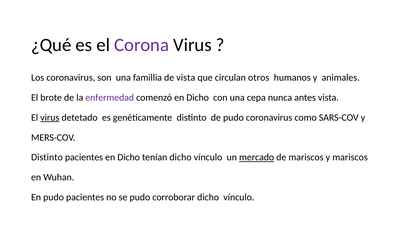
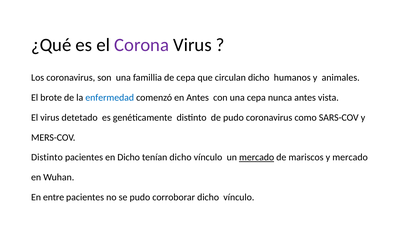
de vista: vista -> cepa (186, 77)
circulan otros: otros -> dicho (259, 77)
enfermedad colour: purple -> blue (110, 97)
comenzó en Dicho: Dicho -> Antes (198, 97)
virus underline: present -> none (50, 117)
y mariscos: mariscos -> mercado (350, 157)
En pudo: pudo -> entre (54, 197)
